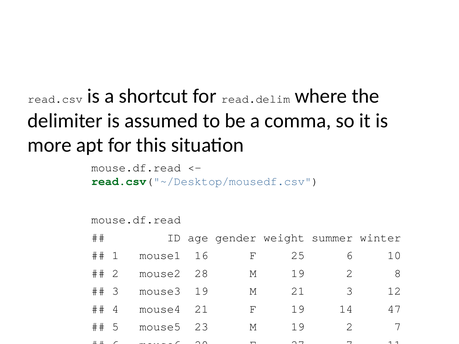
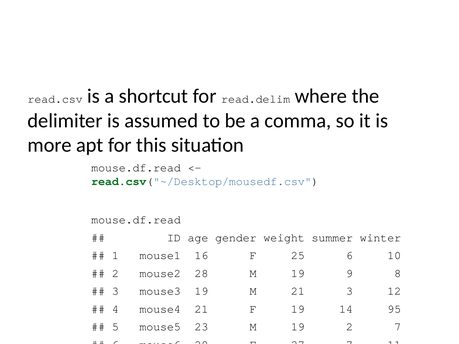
28 M 19 2: 2 -> 9 (349, 273)
47: 47 -> 95 (394, 309)
